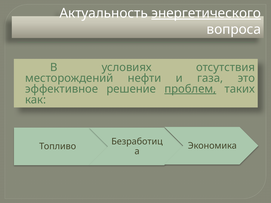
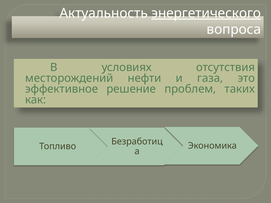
проблем underline: present -> none (190, 89)
